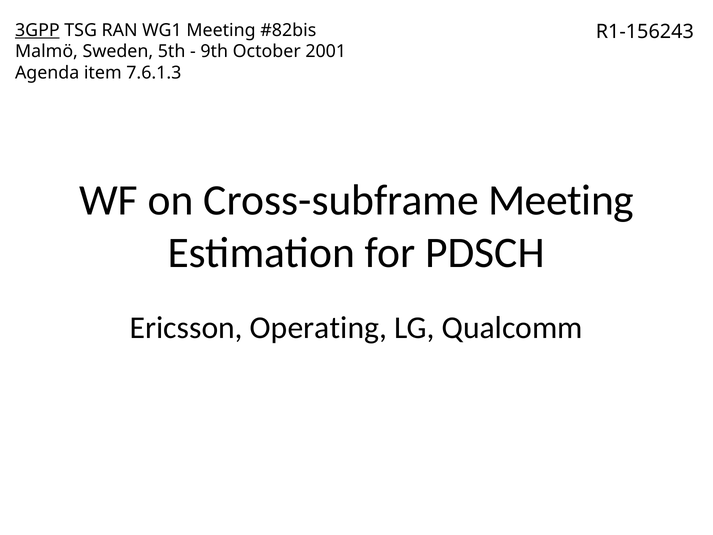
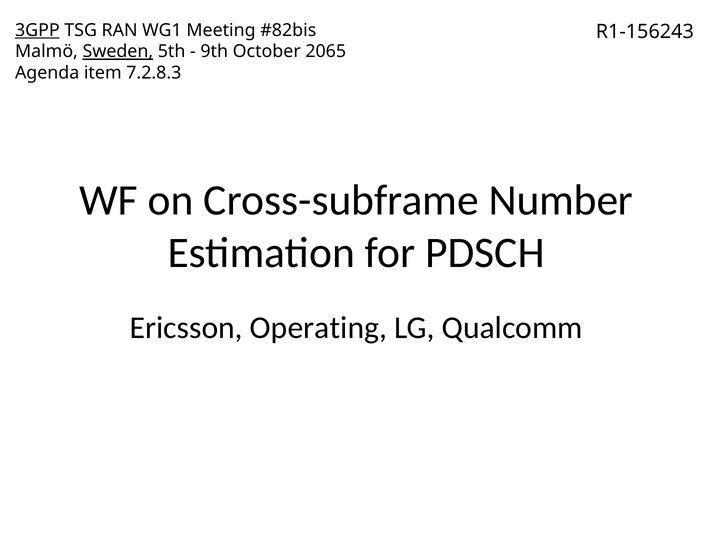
Sweden underline: none -> present (118, 52)
2001: 2001 -> 2065 (326, 52)
7.6.1.3: 7.6.1.3 -> 7.2.8.3 (154, 73)
Cross-subframe Meeting: Meeting -> Number (561, 200)
